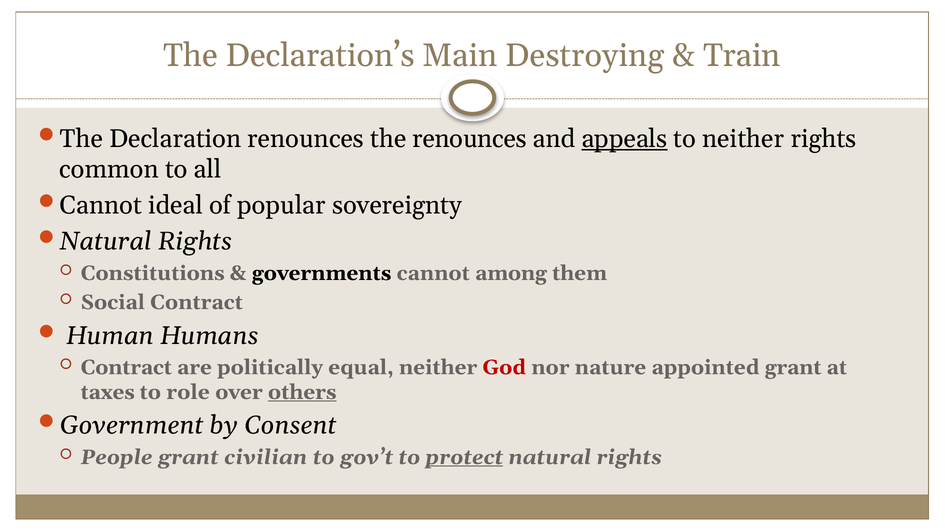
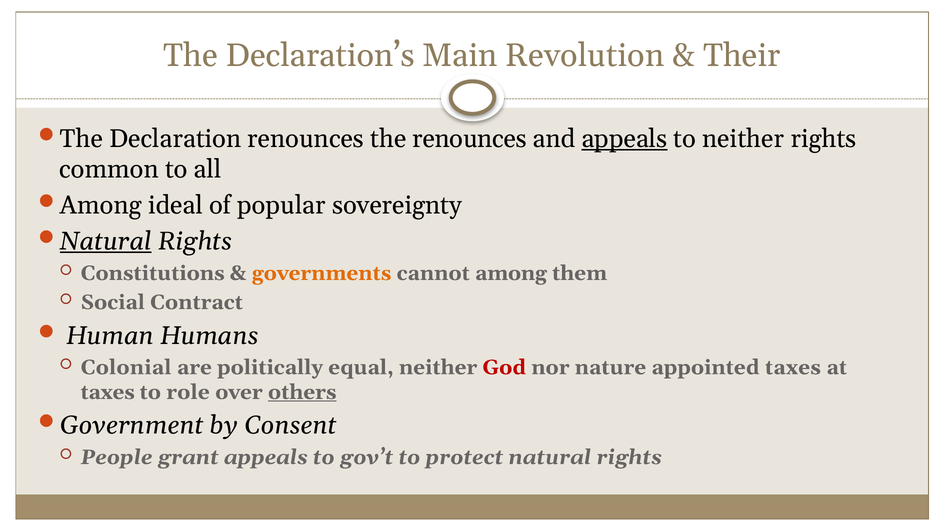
Destroying: Destroying -> Revolution (585, 56)
Train: Train -> Their (742, 56)
Cannot: Cannot -> Among (101, 206)
Natural underline: none -> present (106, 242)
governments colour: black -> orange (322, 273)
Contract: Contract -> Colonial (126, 368)
appointed grant: grant -> taxes (793, 368)
grant civilian: civilian -> appeals (266, 458)
protect underline: present -> none (464, 458)
